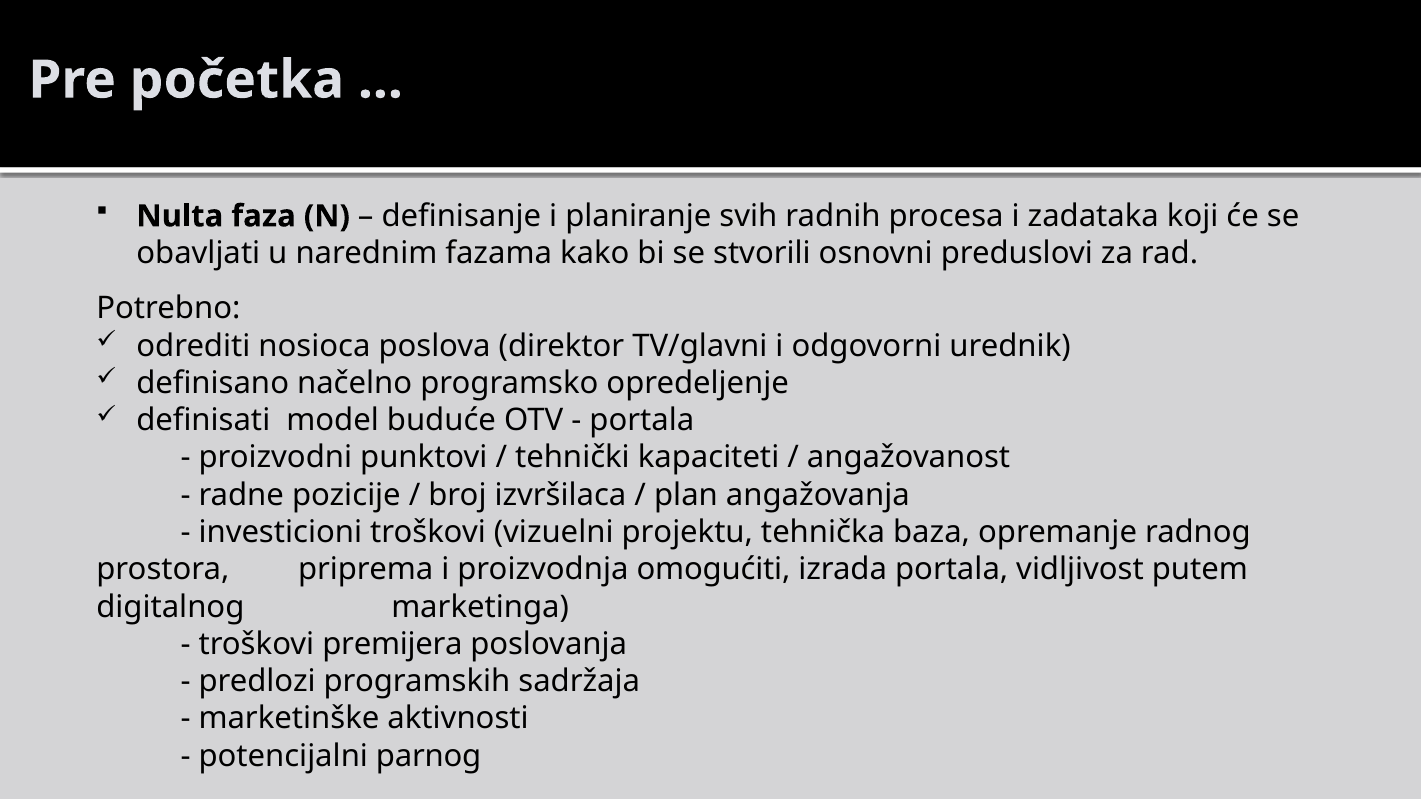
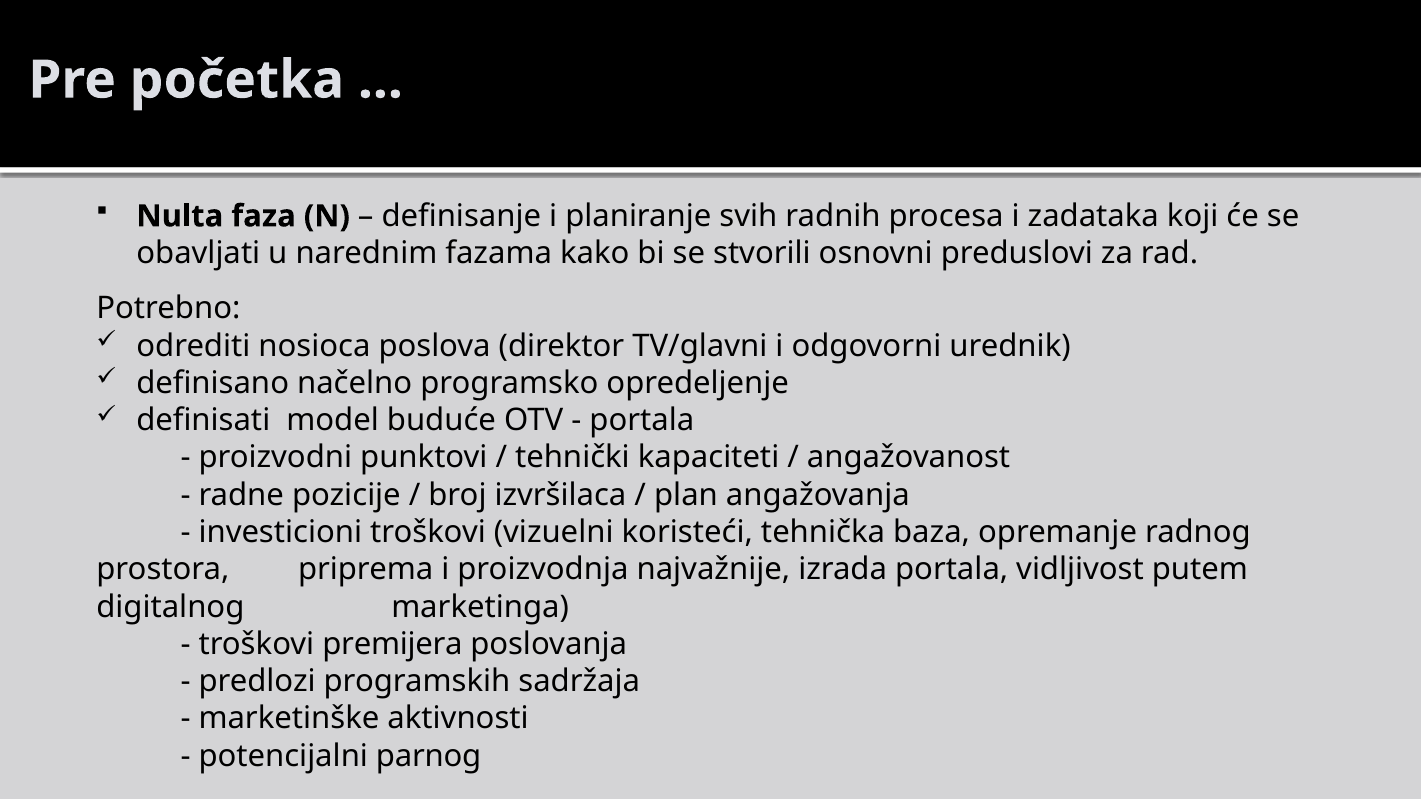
projektu: projektu -> koristeći (687, 532)
omogućiti: omogućiti -> najvažnije (713, 570)
